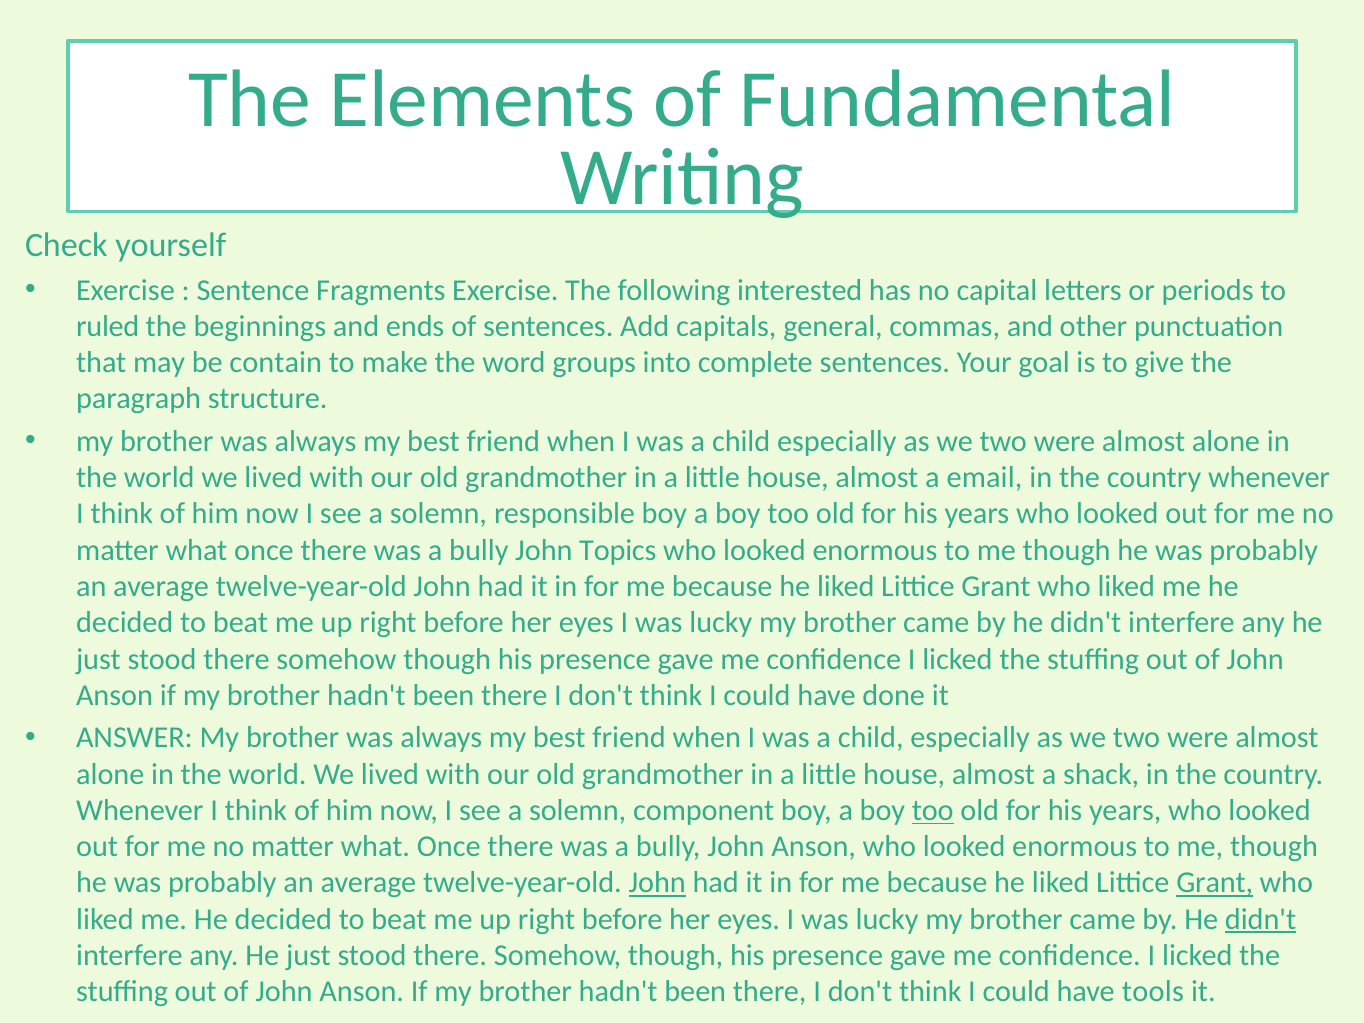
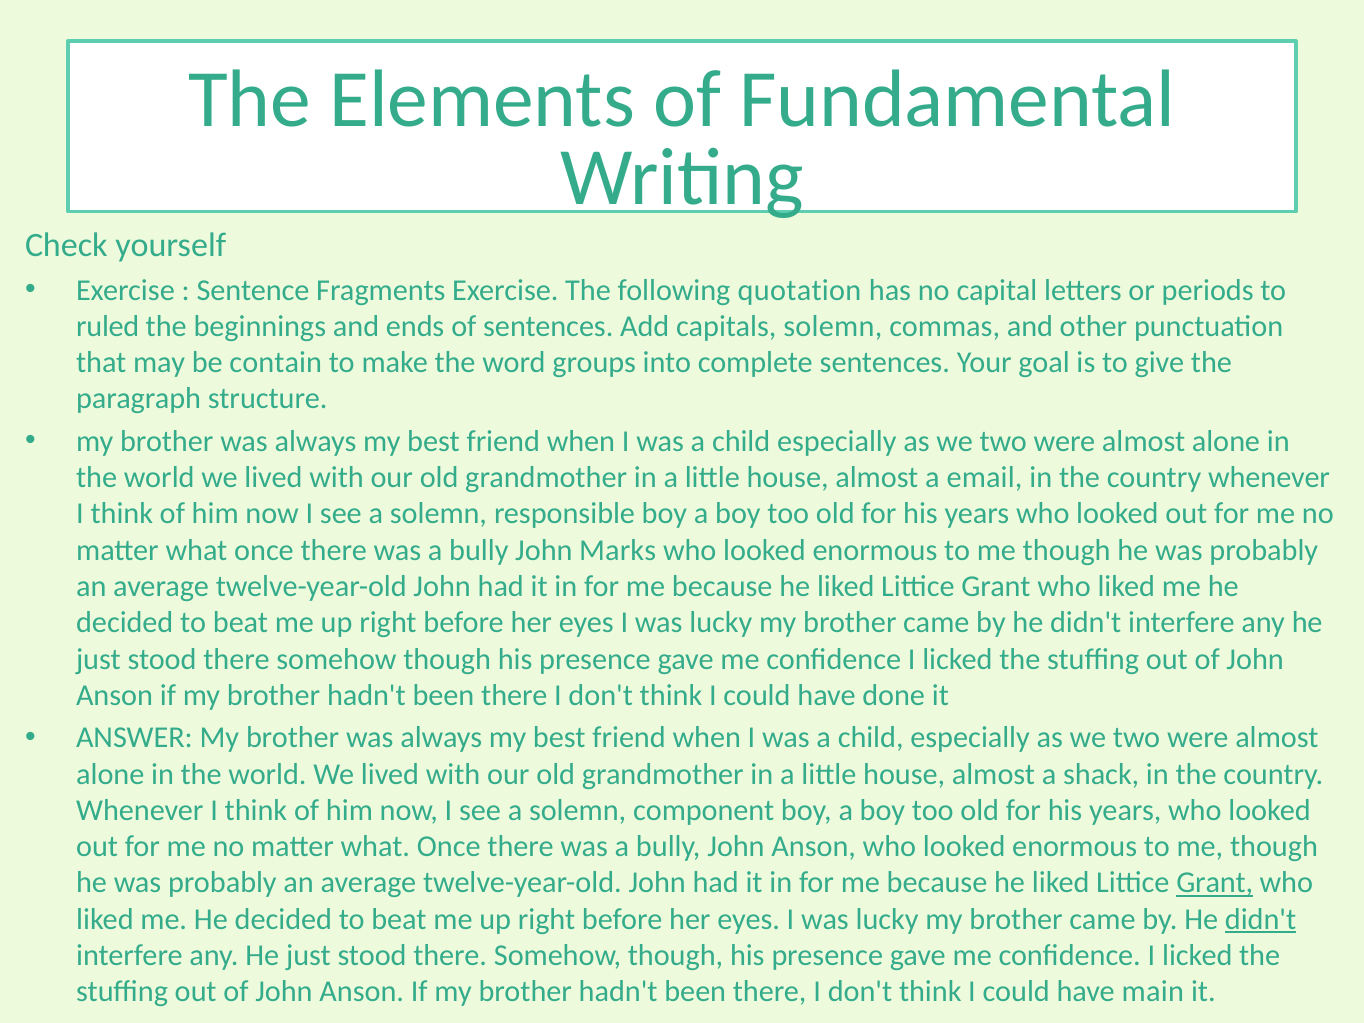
interested: interested -> quotation (800, 290)
capitals general: general -> solemn (833, 326)
Topics: Topics -> Marks (618, 550)
too underline: present -> none (933, 810)
John underline: present -> none (657, 883)
tools: tools -> main (1153, 992)
